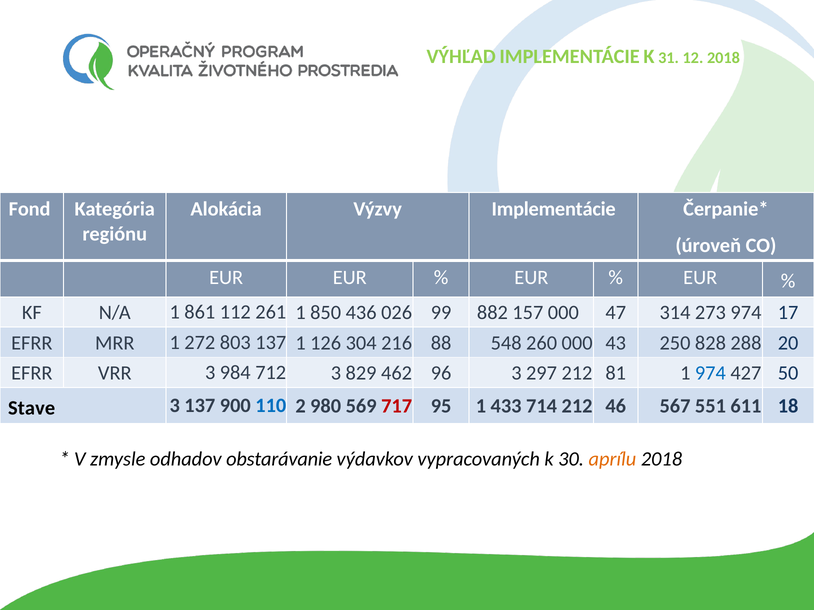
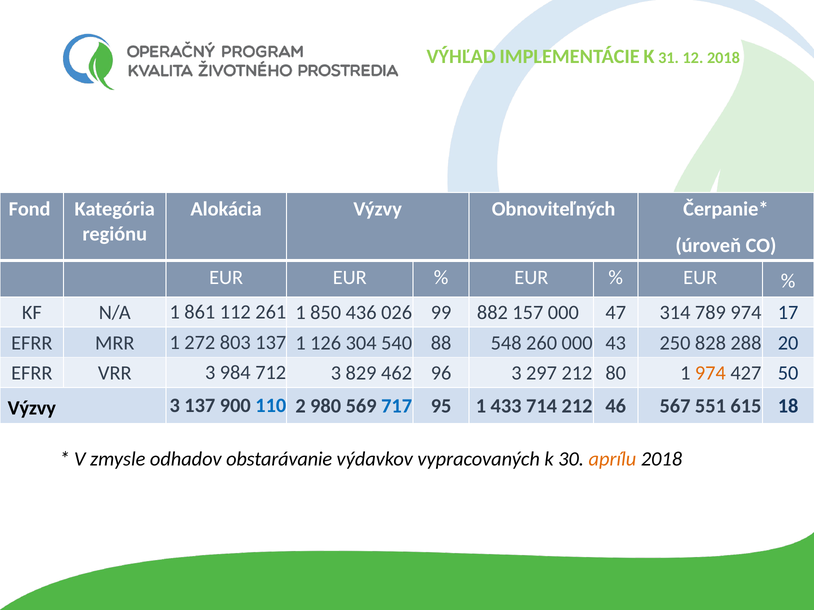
Výzvy Implementácie: Implementácie -> Obnoviteľných (554, 209)
273: 273 -> 789 (710, 313)
216: 216 -> 540 (397, 343)
81: 81 -> 80 (616, 373)
974 colour: blue -> orange (710, 373)
Stave: Stave -> Výzvy (32, 408)
717 colour: red -> blue (397, 407)
611: 611 -> 615 (746, 407)
